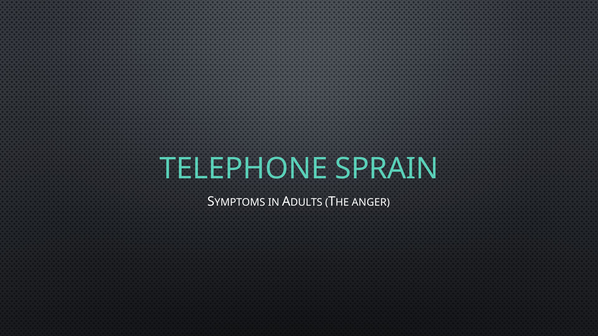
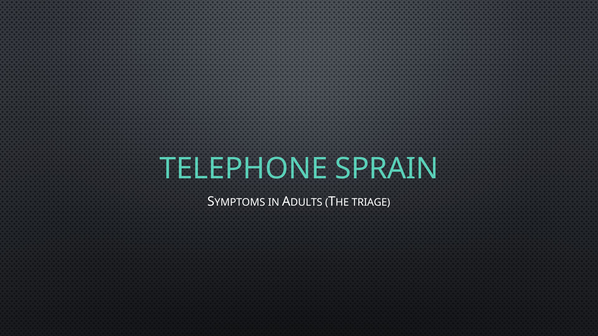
ANGER: ANGER -> TRIAGE (371, 202)
